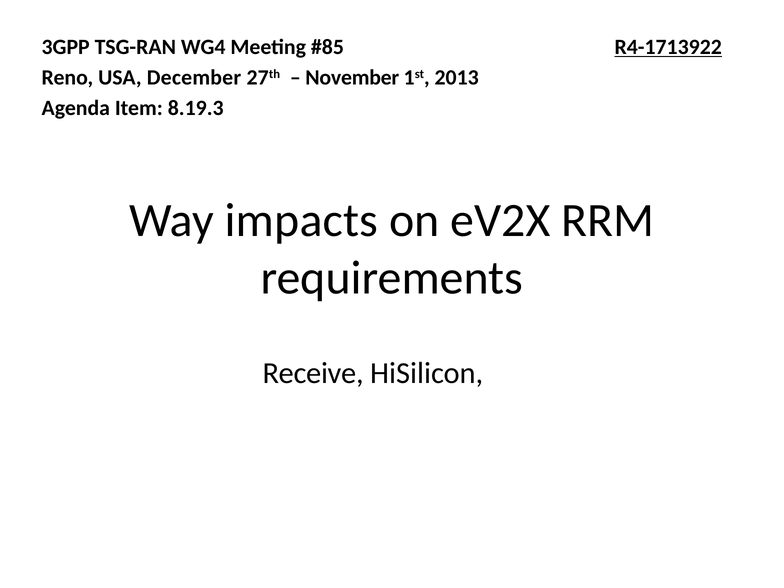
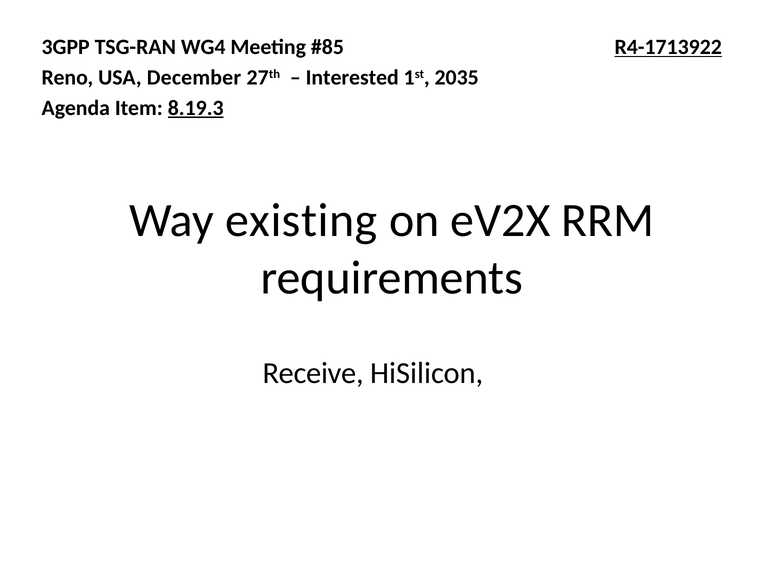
November: November -> Interested (352, 78)
2013: 2013 -> 2035 (457, 78)
8.19.3 underline: none -> present (196, 108)
impacts: impacts -> existing (301, 220)
